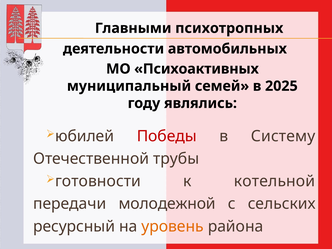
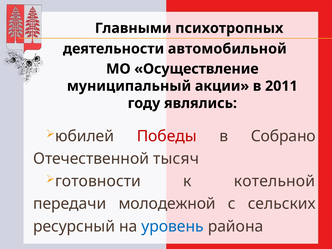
автомобильных: автомобильных -> автомобильной (227, 49)
Психоактивных: Психоактивных -> Осуществление (196, 69)
семей: семей -> акции (222, 86)
2025: 2025 -> 2011 (281, 86)
Систему: Систему -> Собрано (283, 136)
трубы: трубы -> тысяч (176, 159)
уровень colour: orange -> blue (173, 226)
